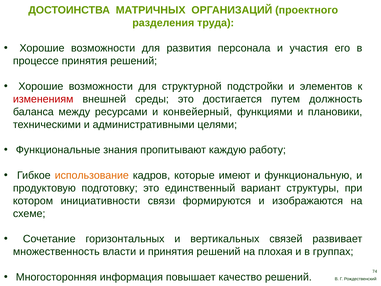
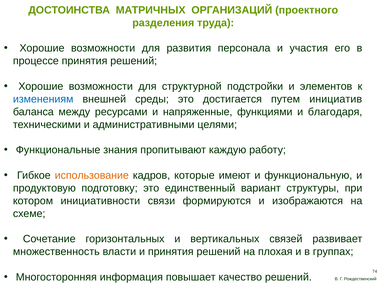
изменениям colour: red -> blue (43, 99)
должность: должность -> инициатив (336, 99)
конвейерный: конвейерный -> напряженные (198, 112)
плановики: плановики -> благодаря (335, 112)
